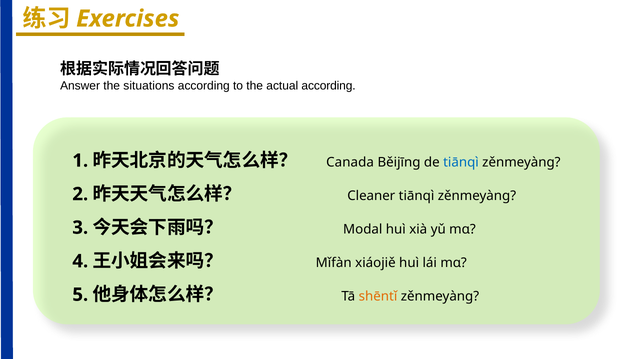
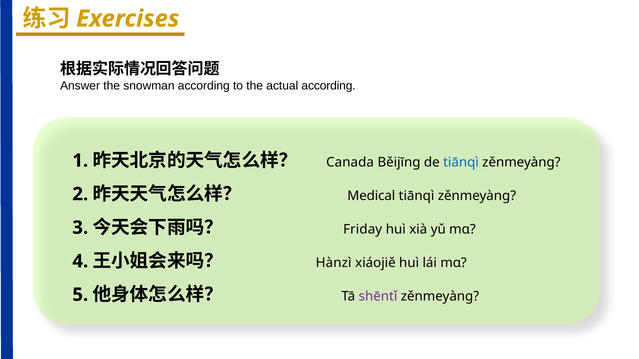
situations: situations -> snowman (149, 86)
Cleaner: Cleaner -> Medical (371, 196)
Modal: Modal -> Friday (363, 230)
Mǐfàn: Mǐfàn -> Hànzì (334, 263)
shēntǐ colour: orange -> purple (378, 297)
